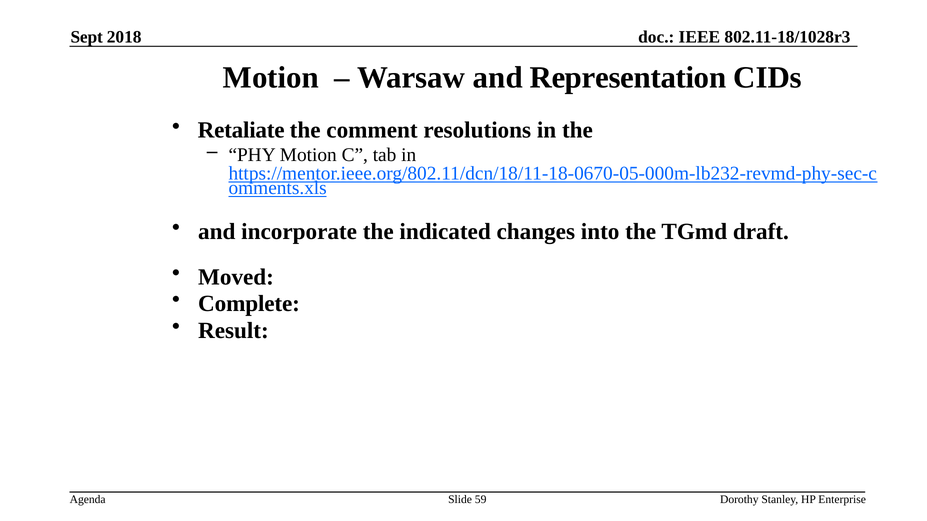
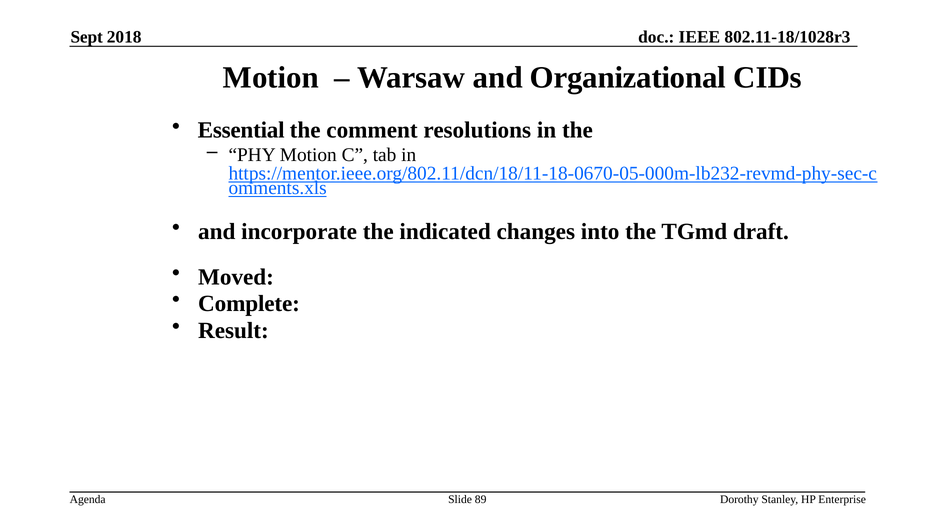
Representation: Representation -> Organizational (628, 77)
Retaliate: Retaliate -> Essential (241, 130)
59: 59 -> 89 (481, 500)
